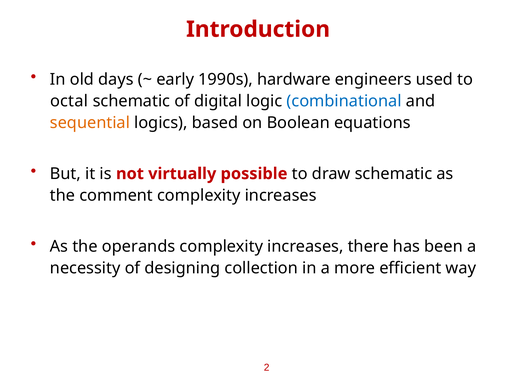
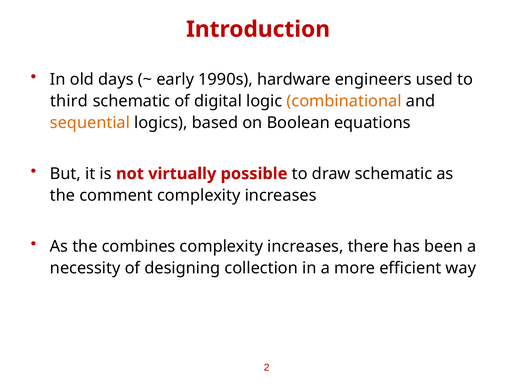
octal: octal -> third (69, 101)
combinational colour: blue -> orange (344, 101)
operands: operands -> combines (139, 246)
